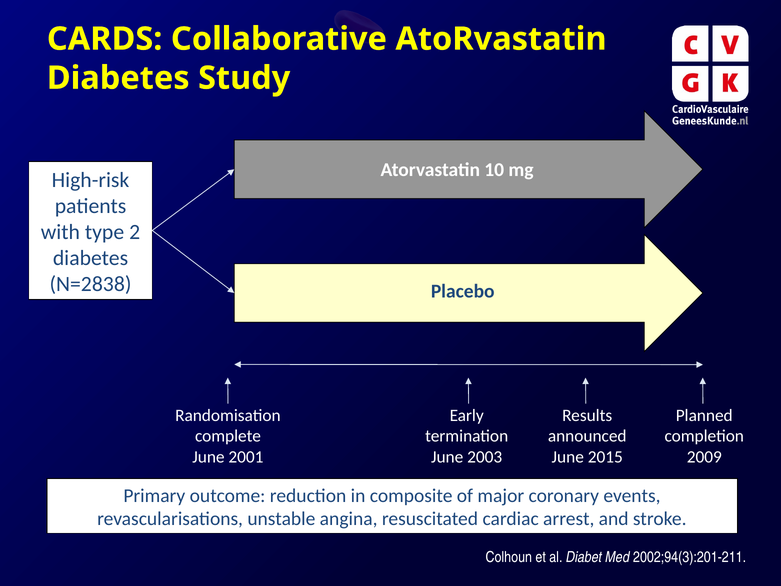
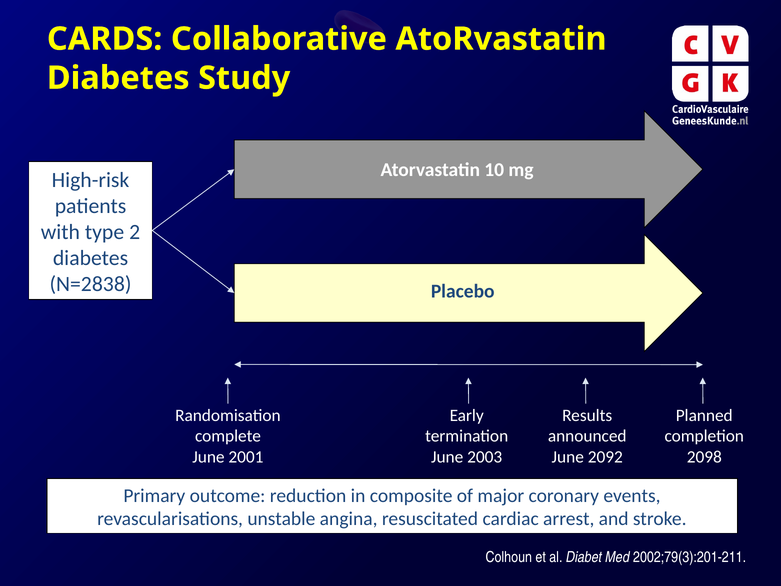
2015: 2015 -> 2092 (605, 457)
2009: 2009 -> 2098 (704, 457)
2002;94(3):201-211: 2002;94(3):201-211 -> 2002;79(3):201-211 (690, 557)
